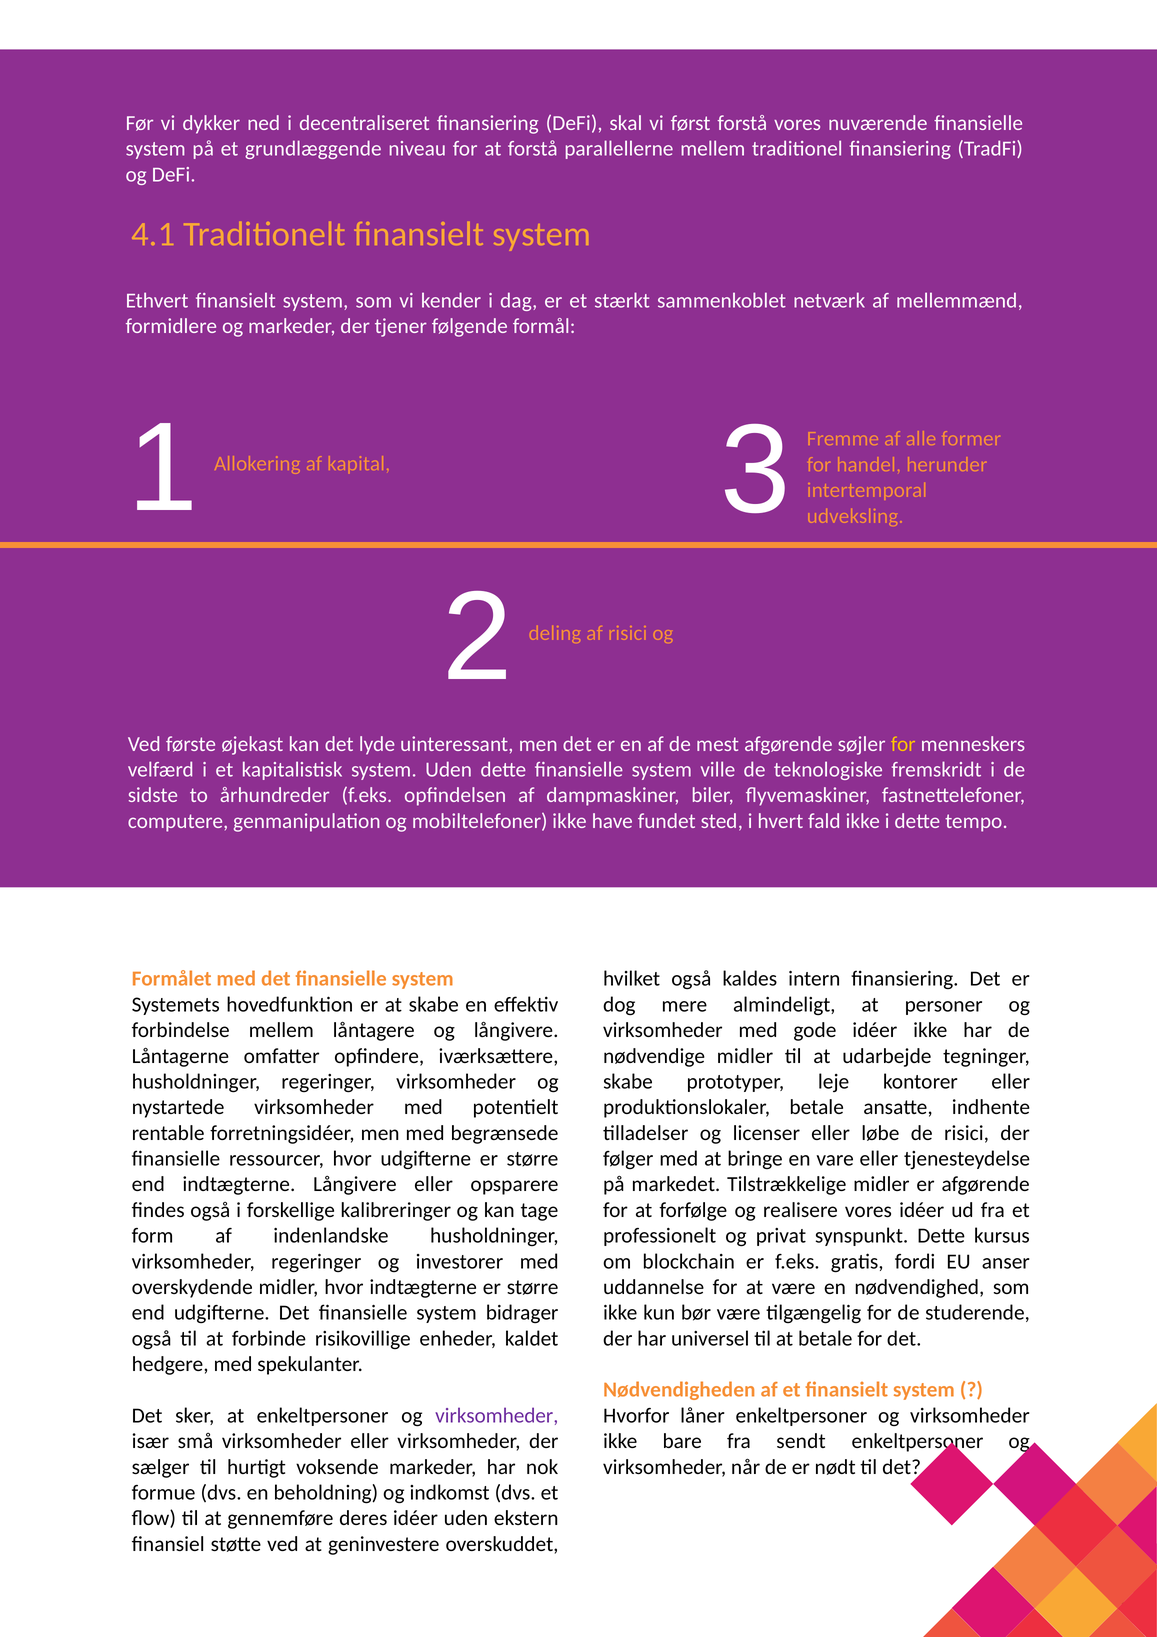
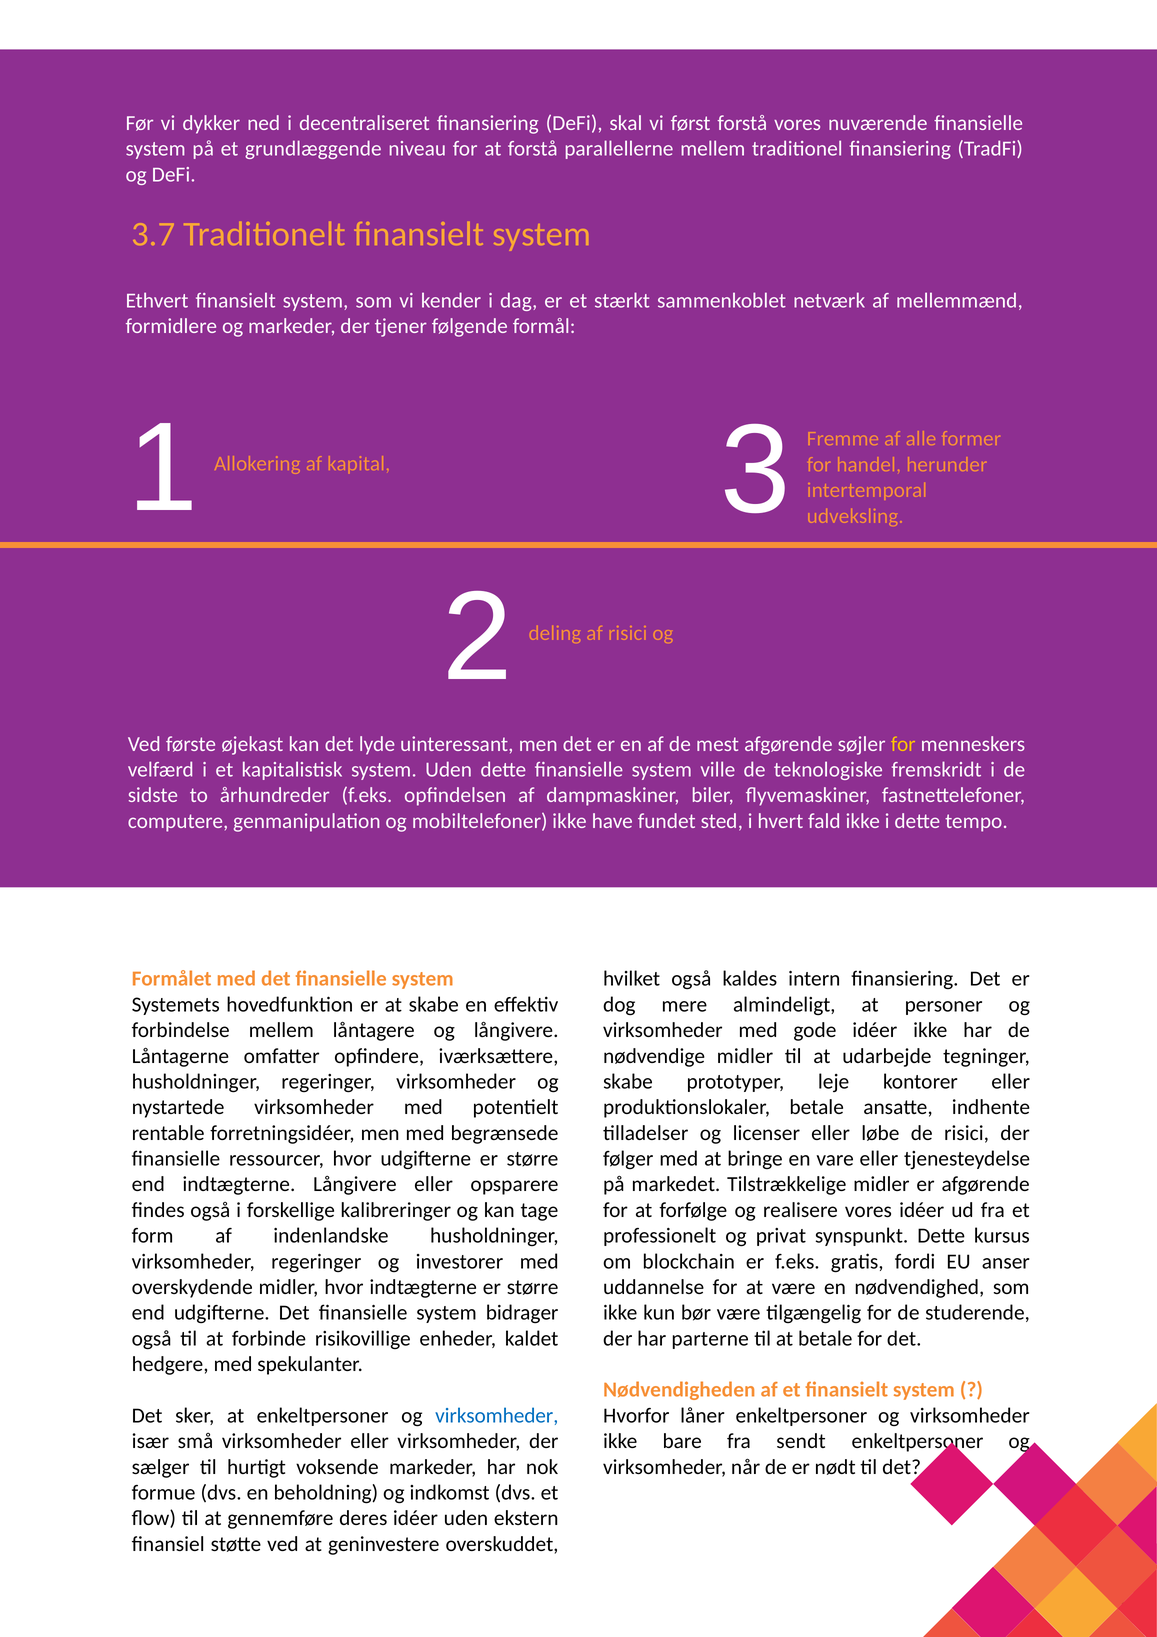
4.1: 4.1 -> 3.7 (153, 234)
universel: universel -> parterne (710, 1338)
virksomheder colour: purple -> blue (497, 1415)
